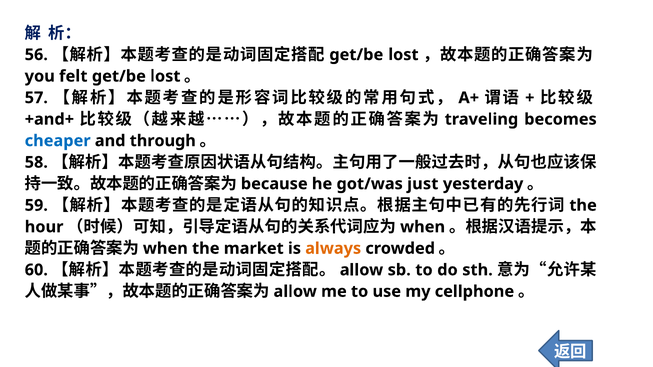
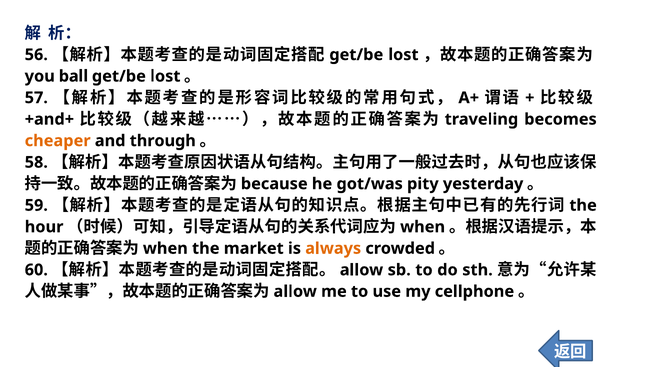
felt: felt -> ball (73, 76)
cheaper colour: blue -> orange (58, 141)
just: just -> pity (423, 184)
